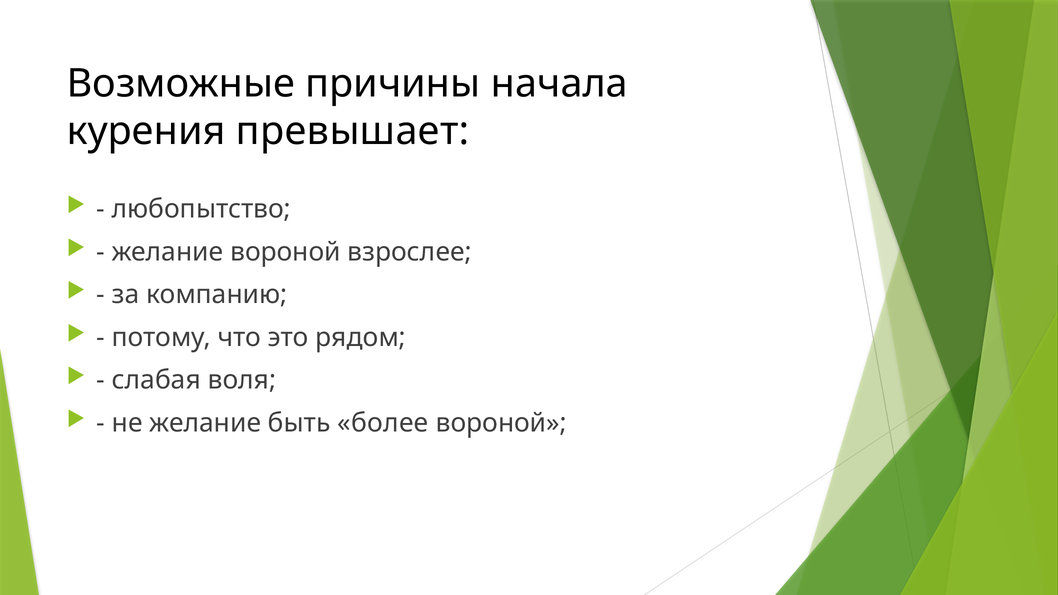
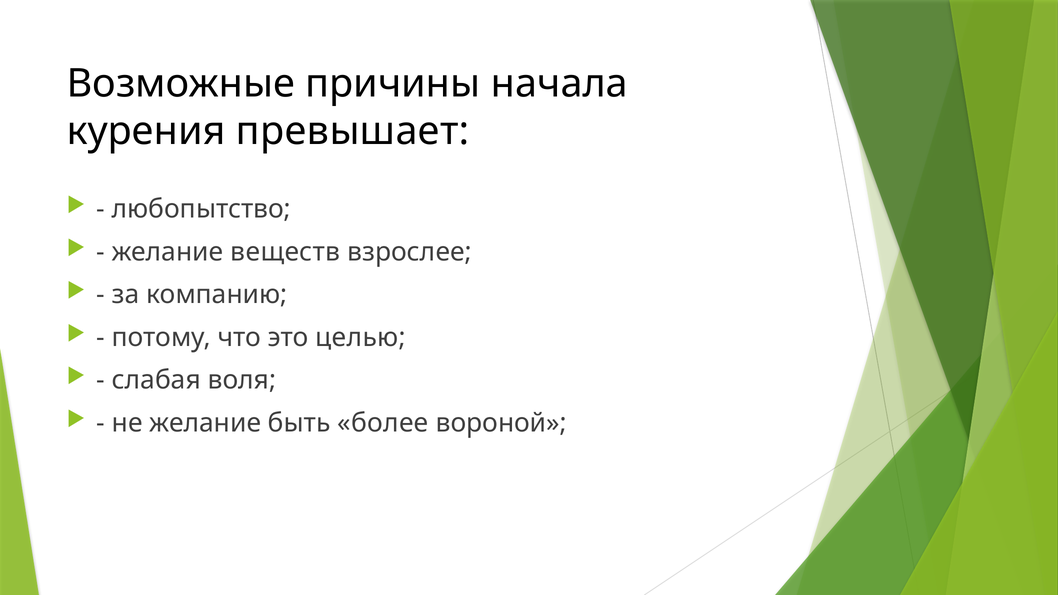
желание вороной: вороной -> веществ (285, 252)
рядом: рядом -> целью (361, 337)
